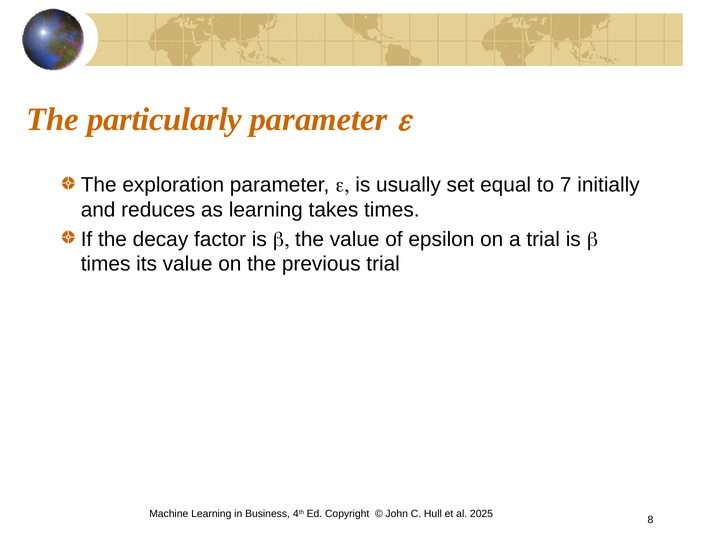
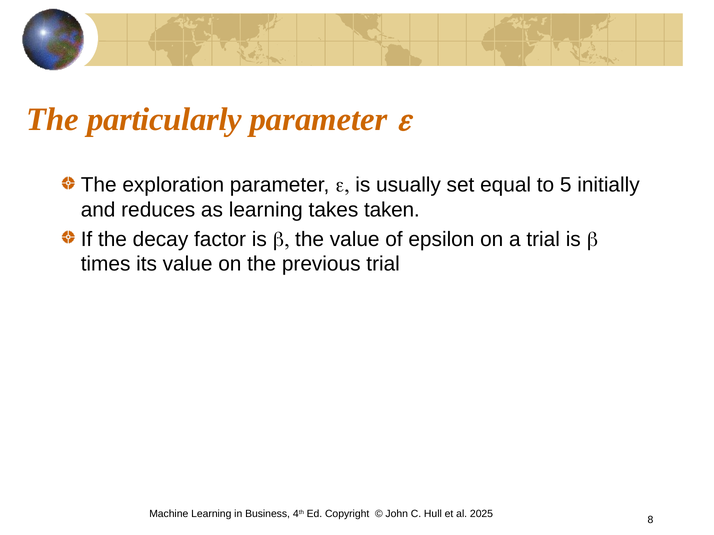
7: 7 -> 5 (566, 185)
takes times: times -> taken (392, 210)
